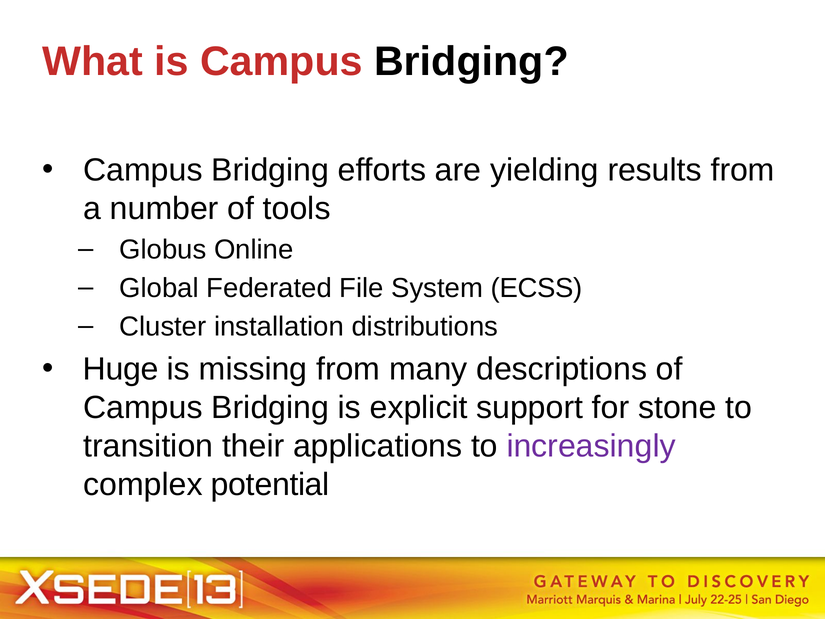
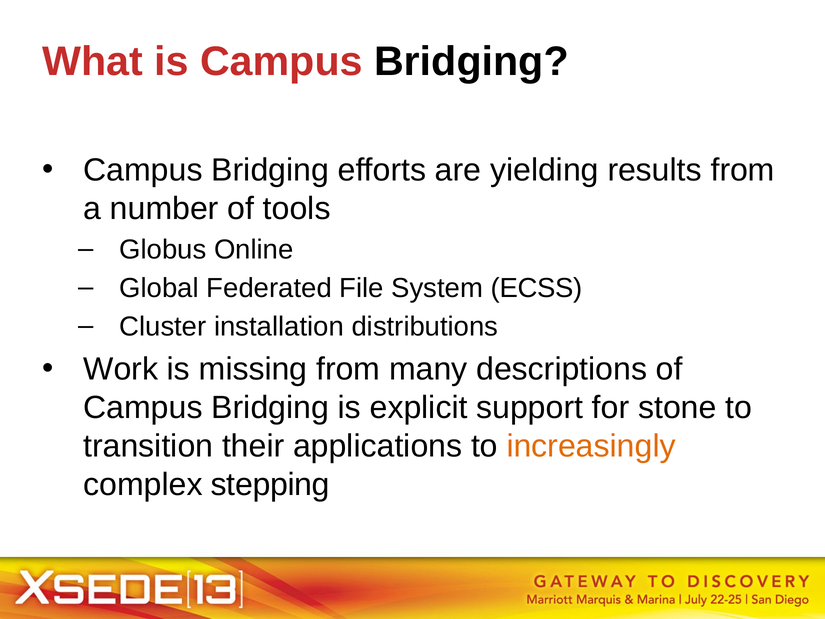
Huge: Huge -> Work (121, 369)
increasingly colour: purple -> orange (591, 446)
potential: potential -> stepping (270, 485)
